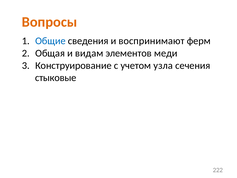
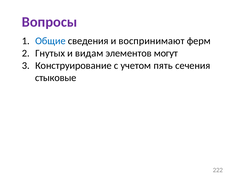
Вопросы colour: orange -> purple (50, 22)
Общая: Общая -> Гнутых (50, 53)
меди: меди -> могут (166, 53)
узла: узла -> пять (163, 65)
